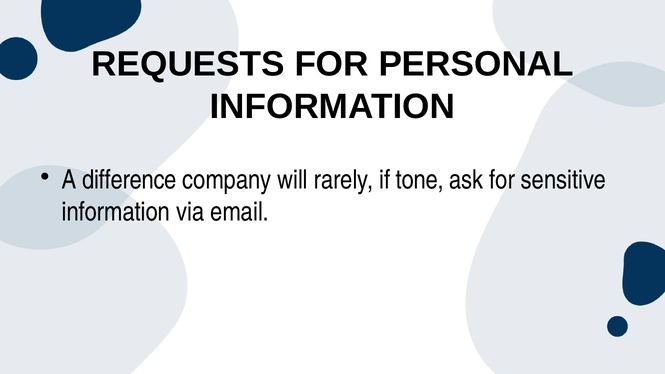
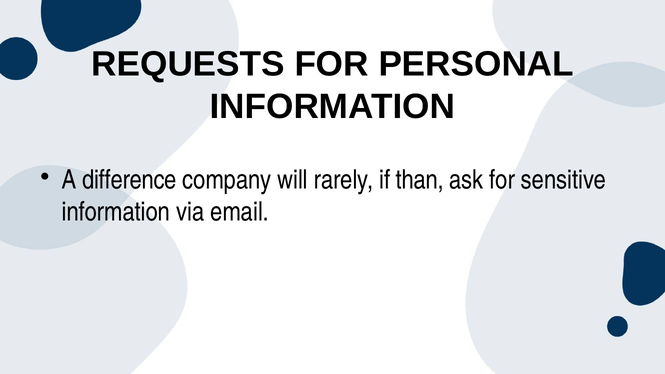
tone: tone -> than (420, 180)
